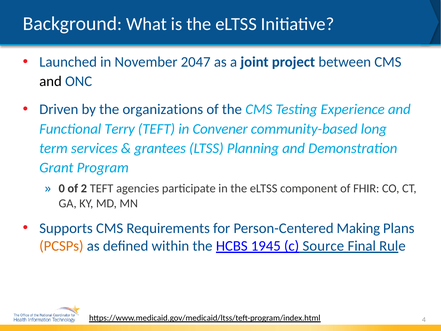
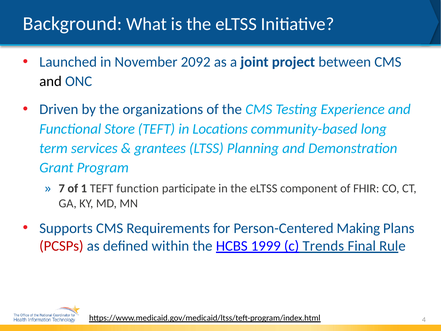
2047: 2047 -> 2092 (196, 62)
Terry: Terry -> Store (120, 129)
Convener: Convener -> Locations (220, 129)
0: 0 -> 7 (62, 188)
2: 2 -> 1 (84, 188)
agencies: agencies -> function (138, 188)
PCSPs colour: orange -> red (61, 246)
1945: 1945 -> 1999 (266, 246)
Source: Source -> Trends (323, 246)
